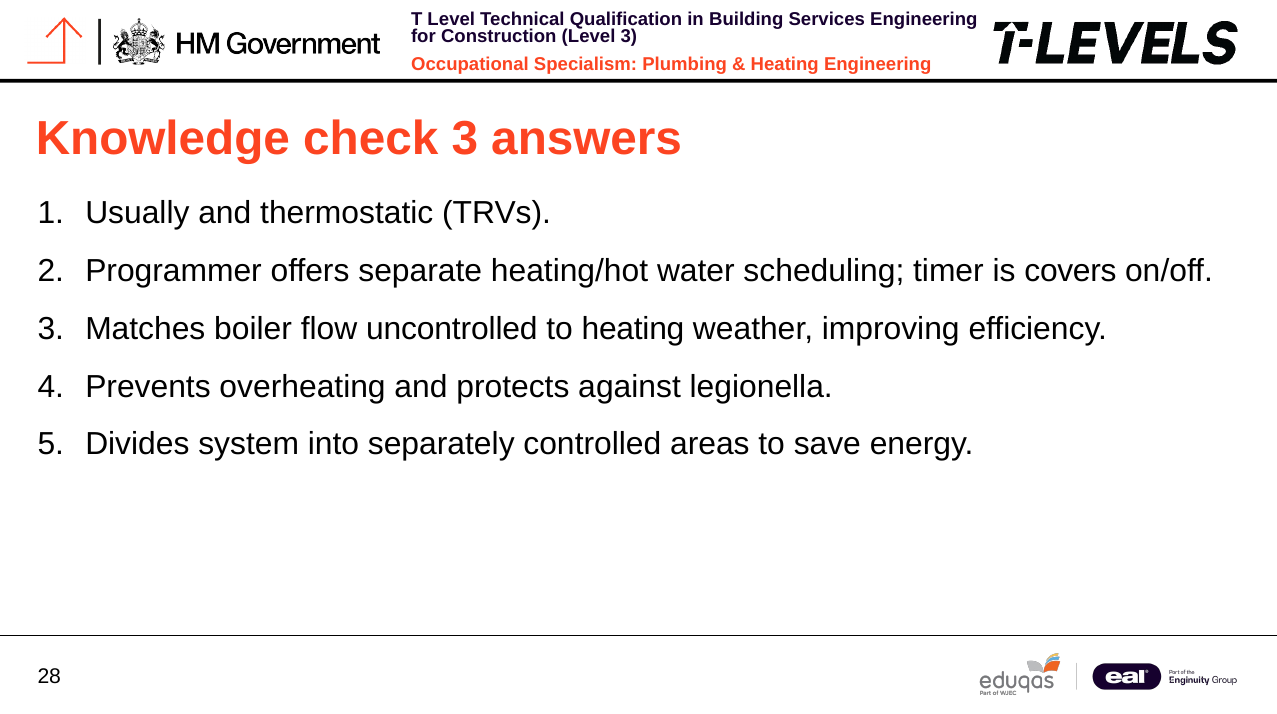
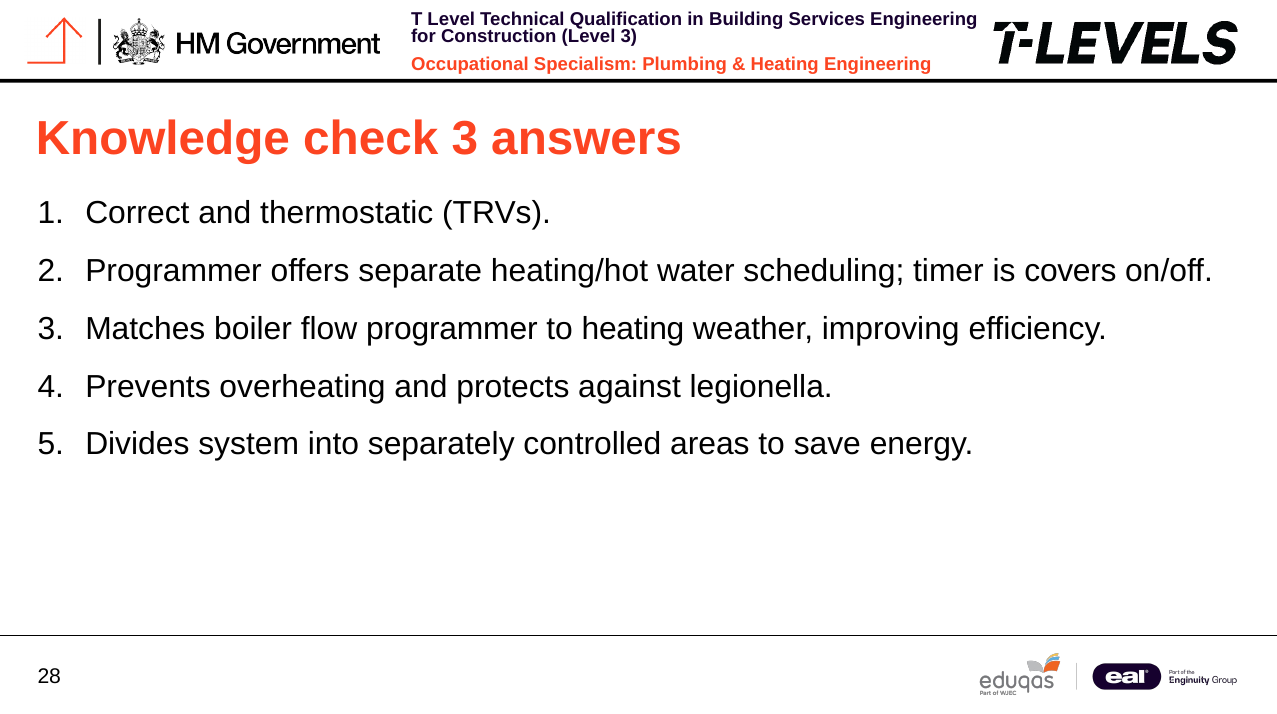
Usually: Usually -> Correct (137, 213)
flow uncontrolled: uncontrolled -> programmer (452, 329)
